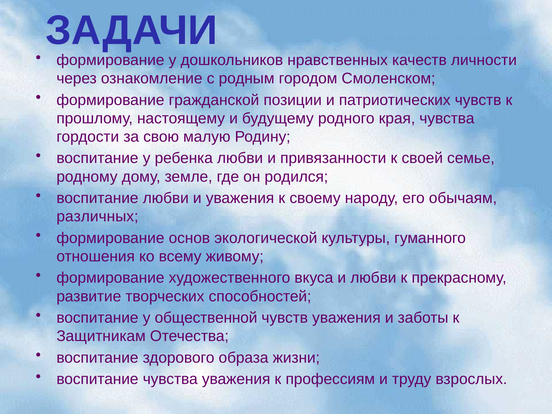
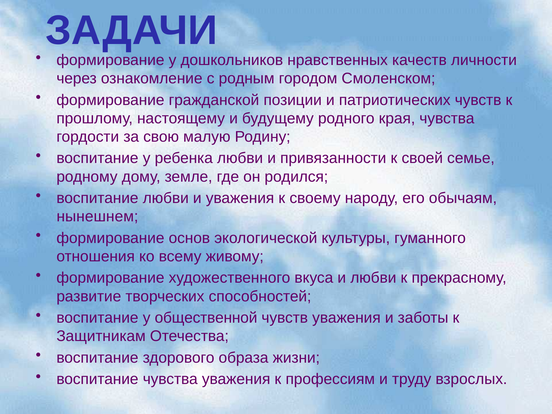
различных: различных -> нынешнем (97, 217)
